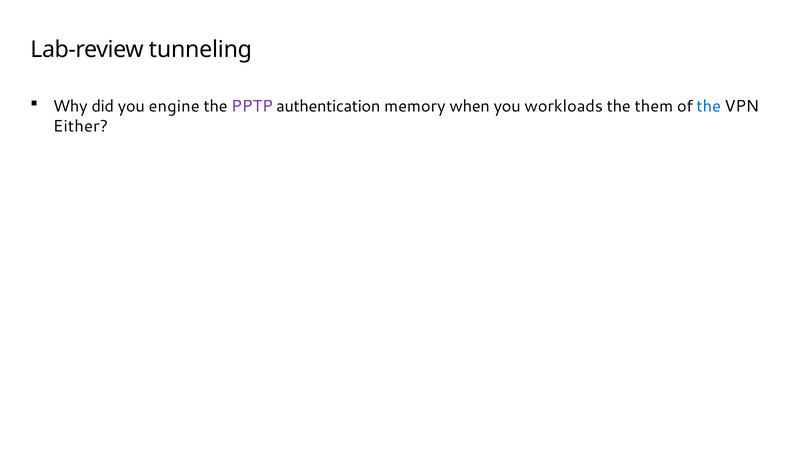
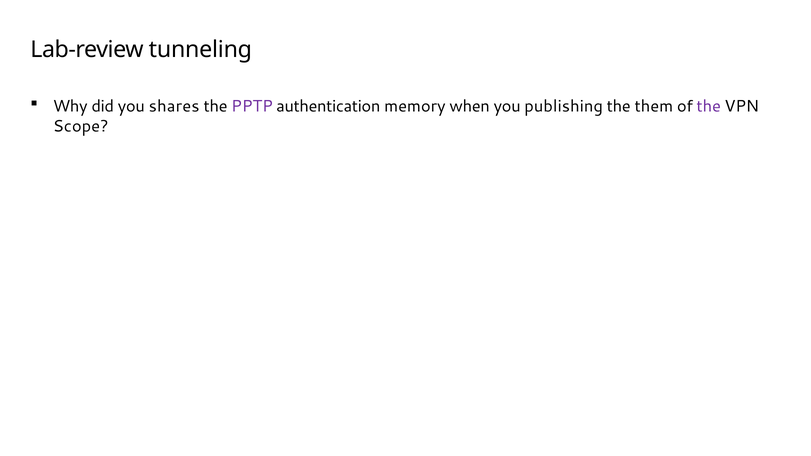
engine: engine -> shares (174, 107)
workloads: workloads -> publishing (564, 107)
the colour: blue -> purple (709, 107)
Either: Either -> Scope (81, 126)
